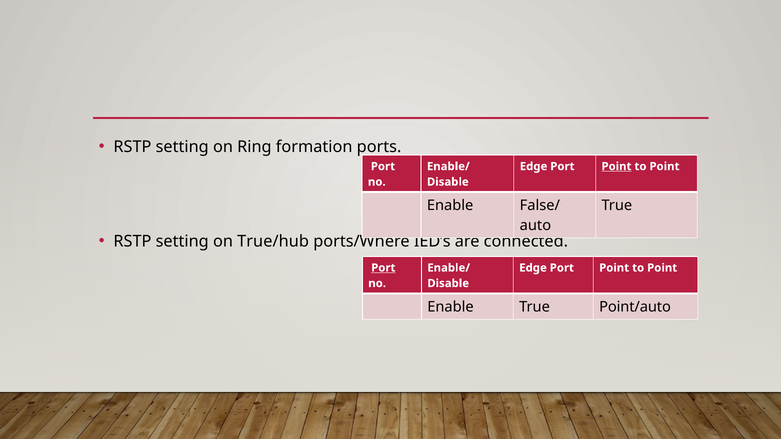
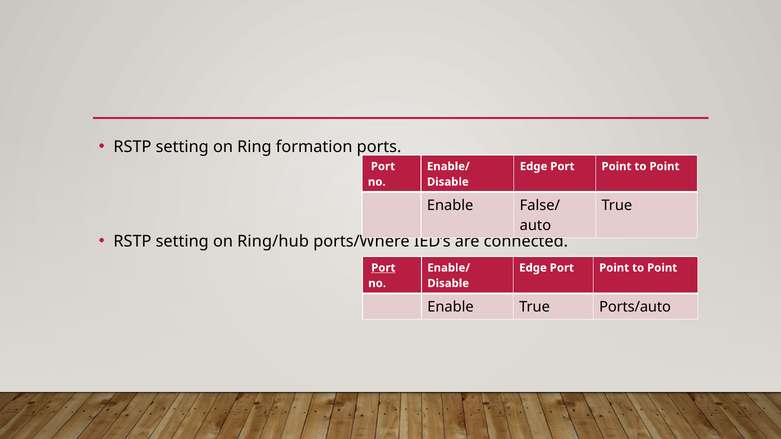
Point underline: present -> none (616, 166)
True/hub: True/hub -> Ring/hub (273, 242)
Point/auto: Point/auto -> Ports/auto (635, 307)
